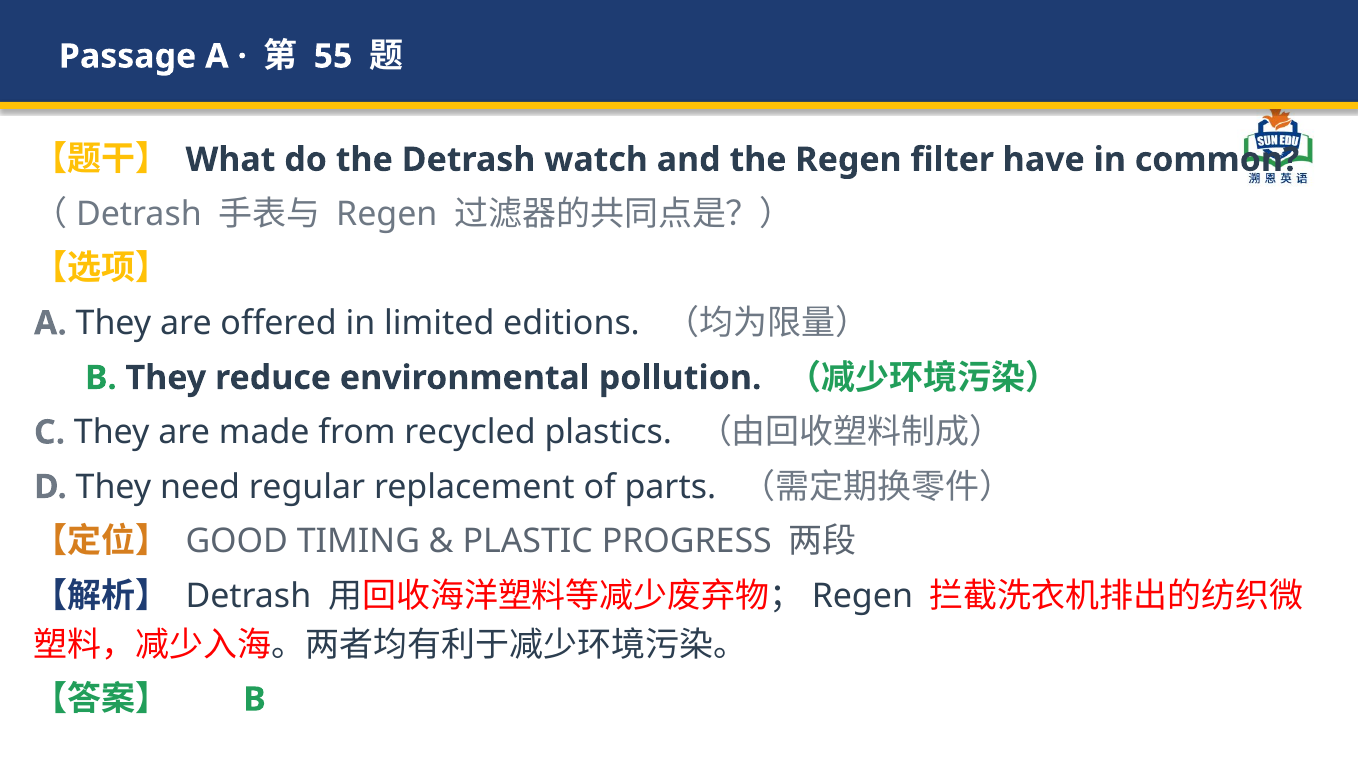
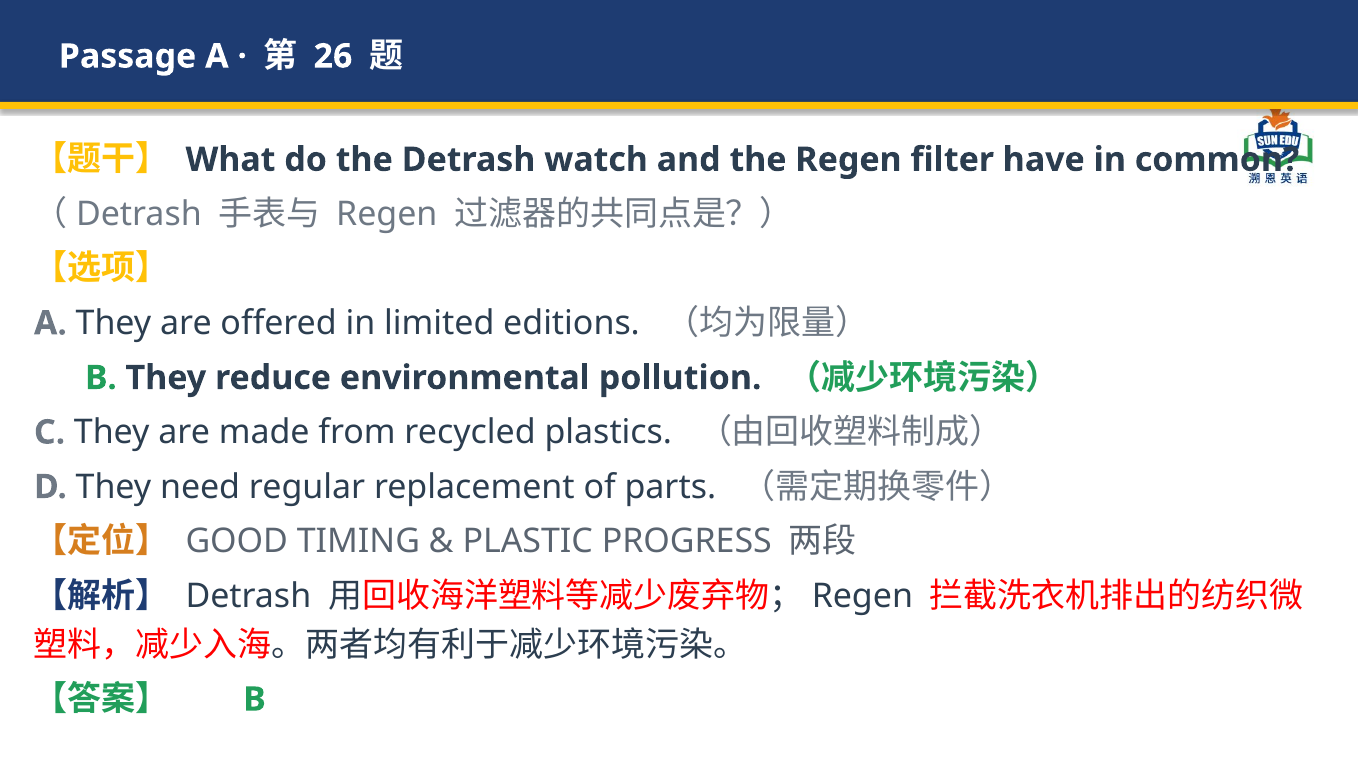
55: 55 -> 26 (333, 56)
